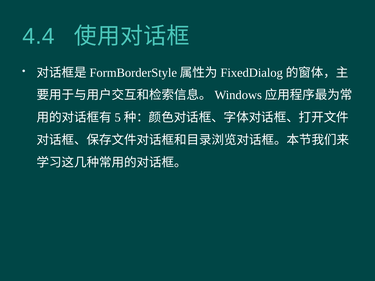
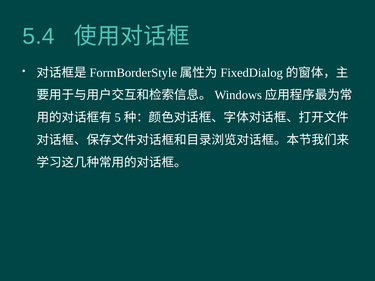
4.4: 4.4 -> 5.4 (39, 36)
